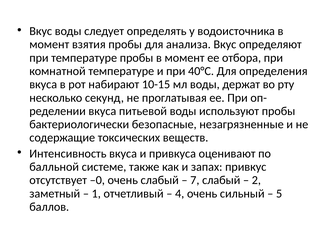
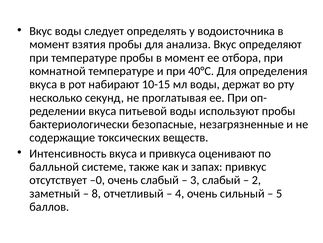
7: 7 -> 3 (195, 180)
1: 1 -> 8 (96, 193)
